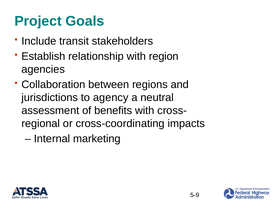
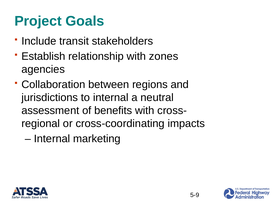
region: region -> zones (164, 56)
to agency: agency -> internal (111, 98)
